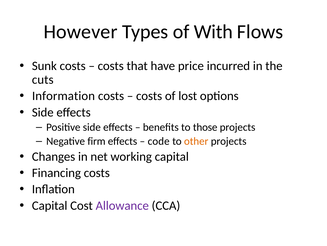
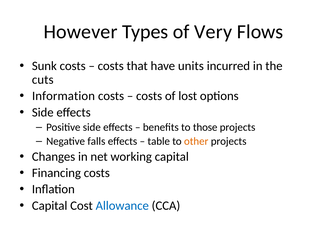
With: With -> Very (213, 32)
price: price -> units (191, 66)
firm: firm -> falls (96, 141)
code: code -> table (159, 141)
Allowance colour: purple -> blue (122, 205)
